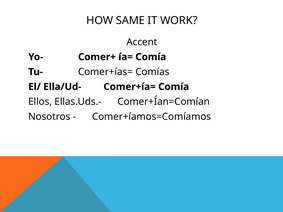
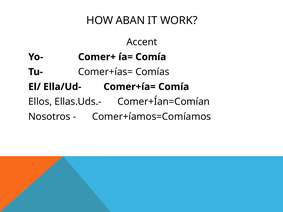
SAME: SAME -> ABAN (130, 21)
